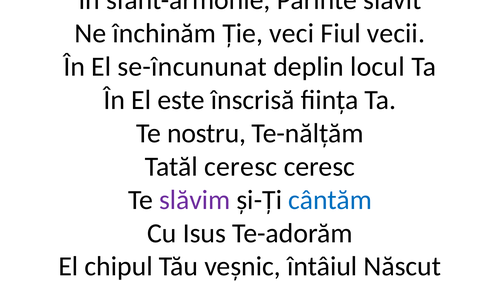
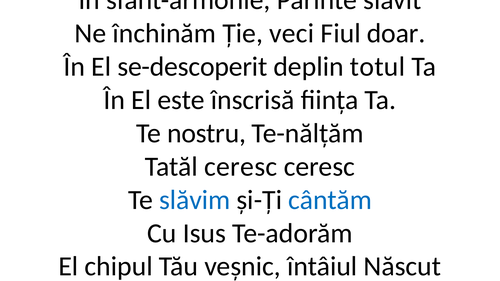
vecii: vecii -> doar (396, 33)
se-încununat: se-încununat -> se-descoperit (192, 67)
locul: locul -> totul (377, 67)
slăvim colour: purple -> blue (195, 200)
